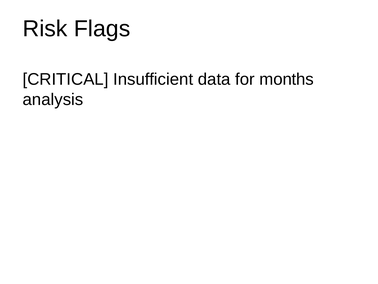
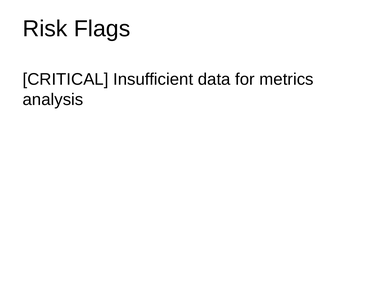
months: months -> metrics (287, 79)
